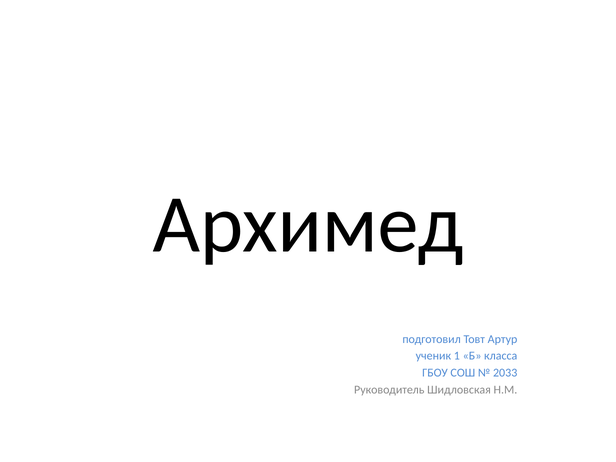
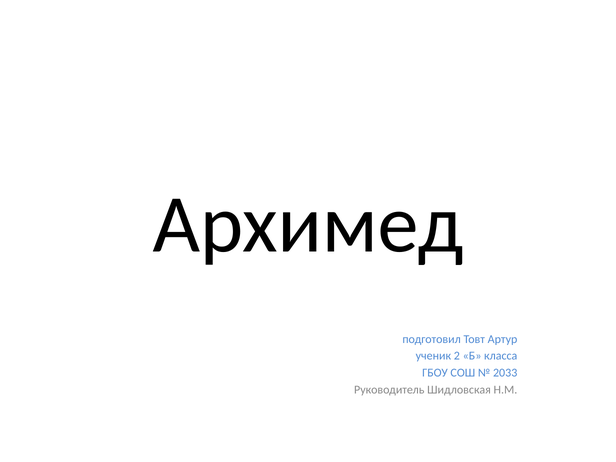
1: 1 -> 2 (457, 356)
